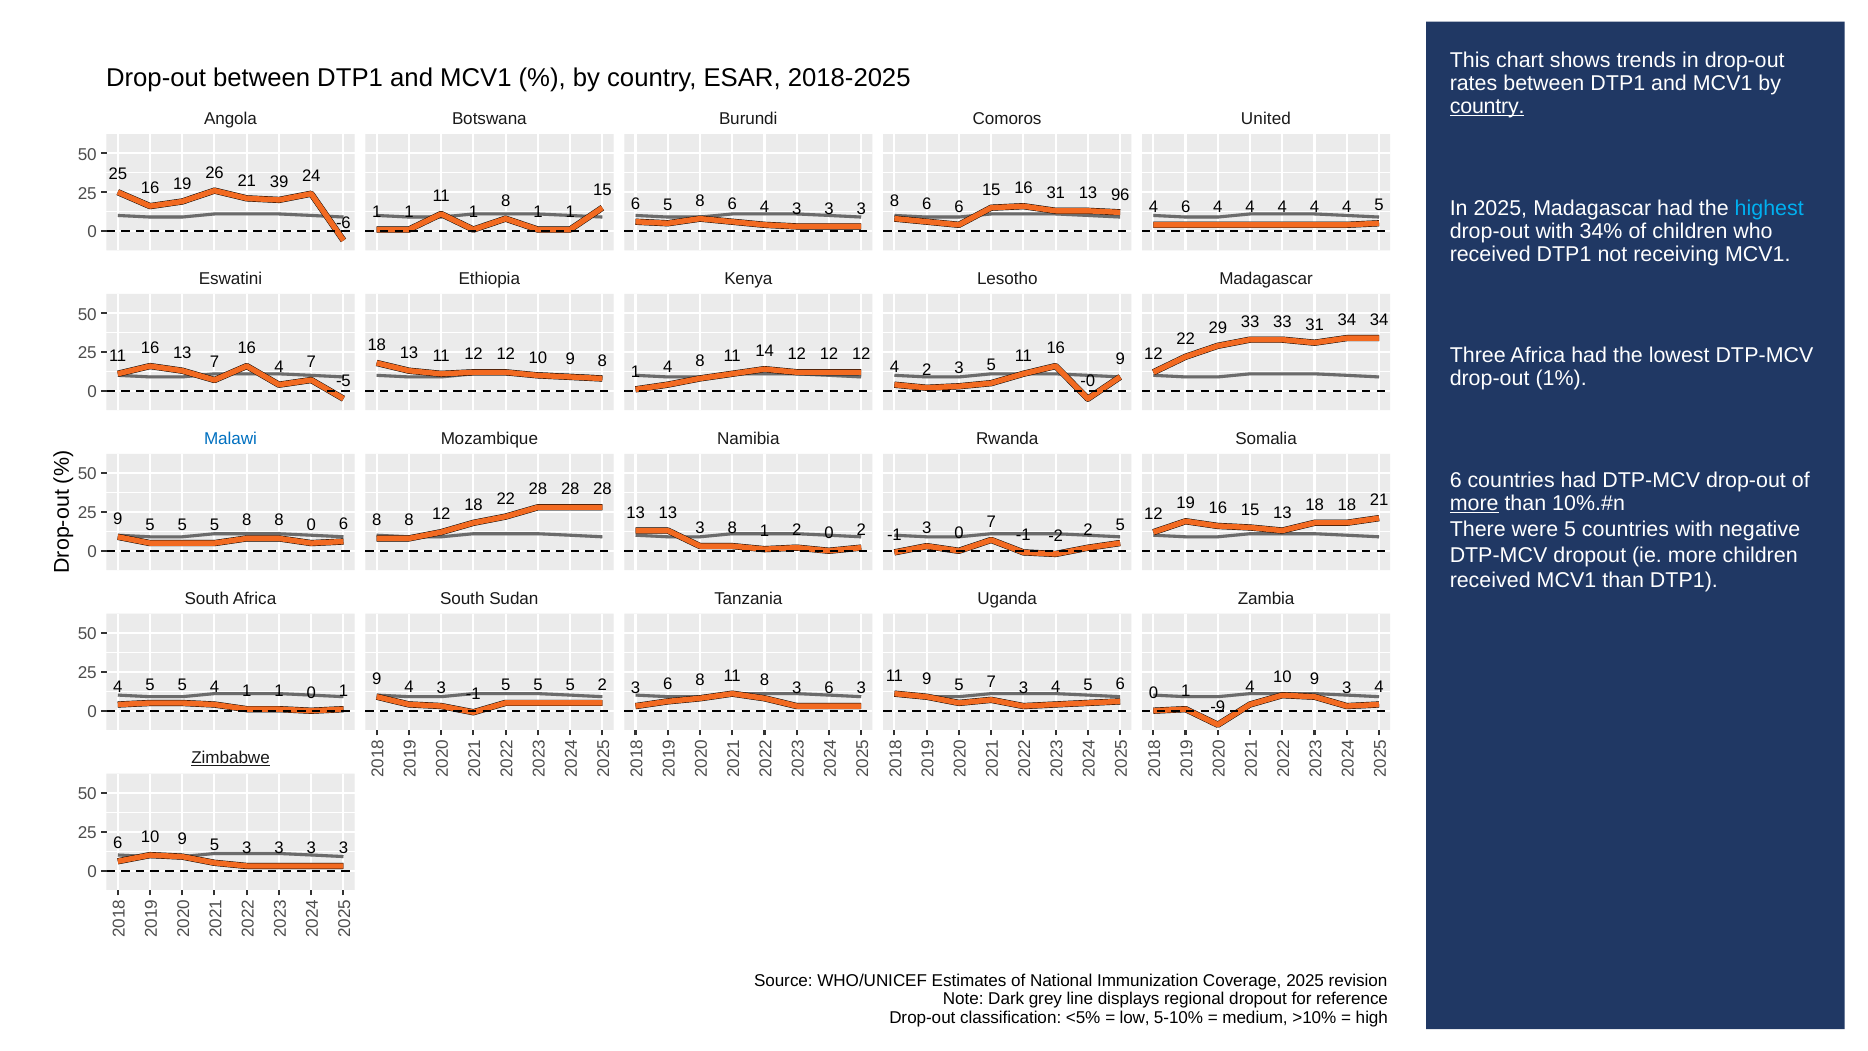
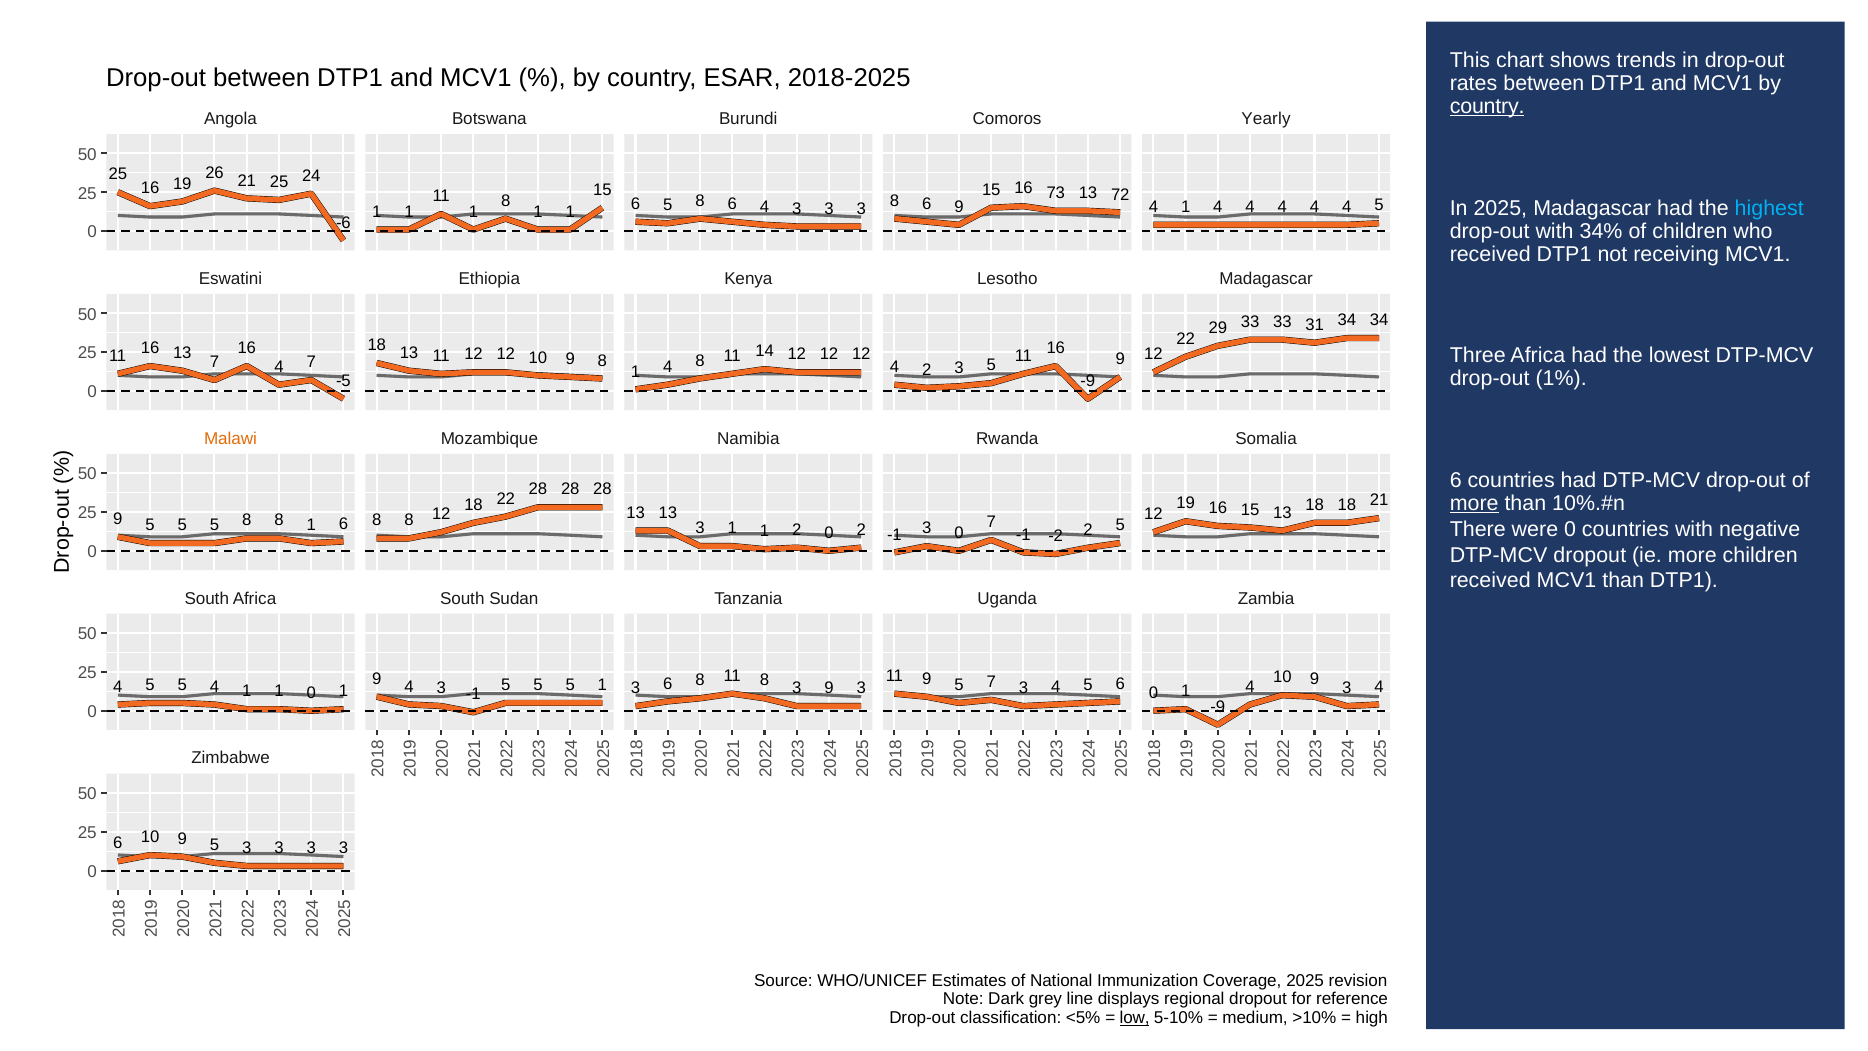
United: United -> Yearly (1266, 119)
21 39: 39 -> 25 (279, 182)
16 31: 31 -> 73 (1056, 193)
96: 96 -> 72 (1120, 194)
6 6: 6 -> 9 (959, 207)
6: 6 -> 1 (1186, 207)
-0: -0 -> -9 (1088, 381)
Malawi colour: blue -> orange (230, 438)
8 8 0: 0 -> 1 (311, 525)
were 5: 5 -> 0 (1570, 529)
8: 8 -> 1 (732, 528)
5 5 2: 2 -> 1 (602, 685)
8 3 6: 6 -> 9 (829, 688)
Zimbabwe underline: present -> none (231, 758)
low underline: none -> present (1135, 1017)
